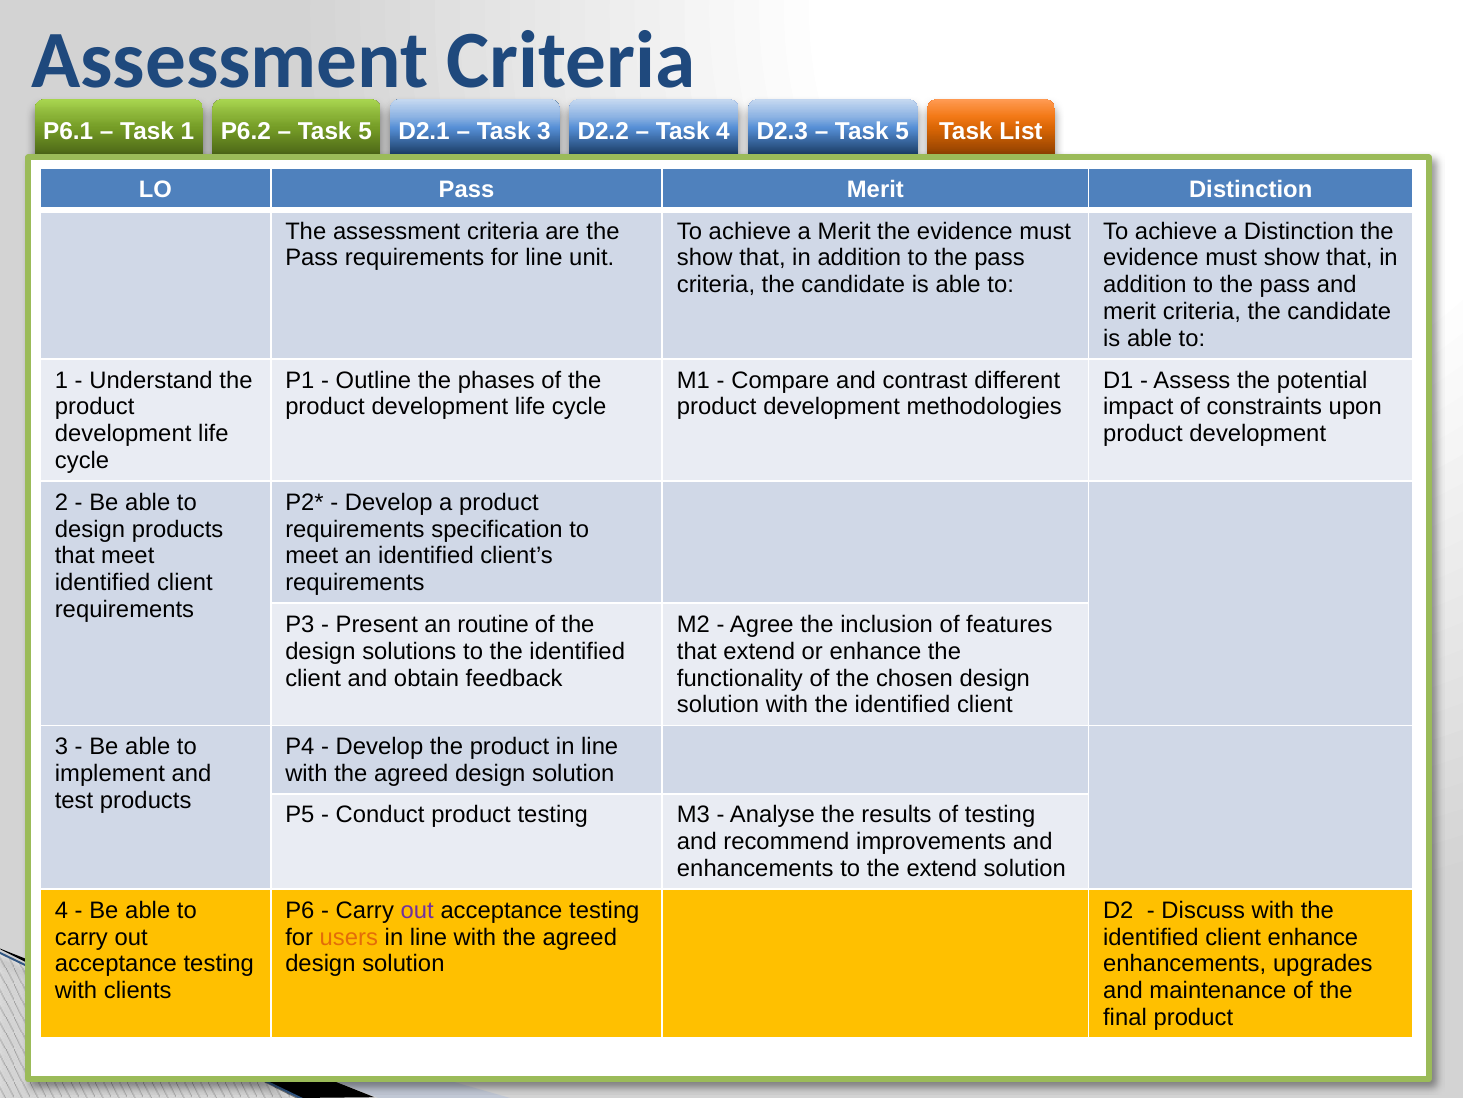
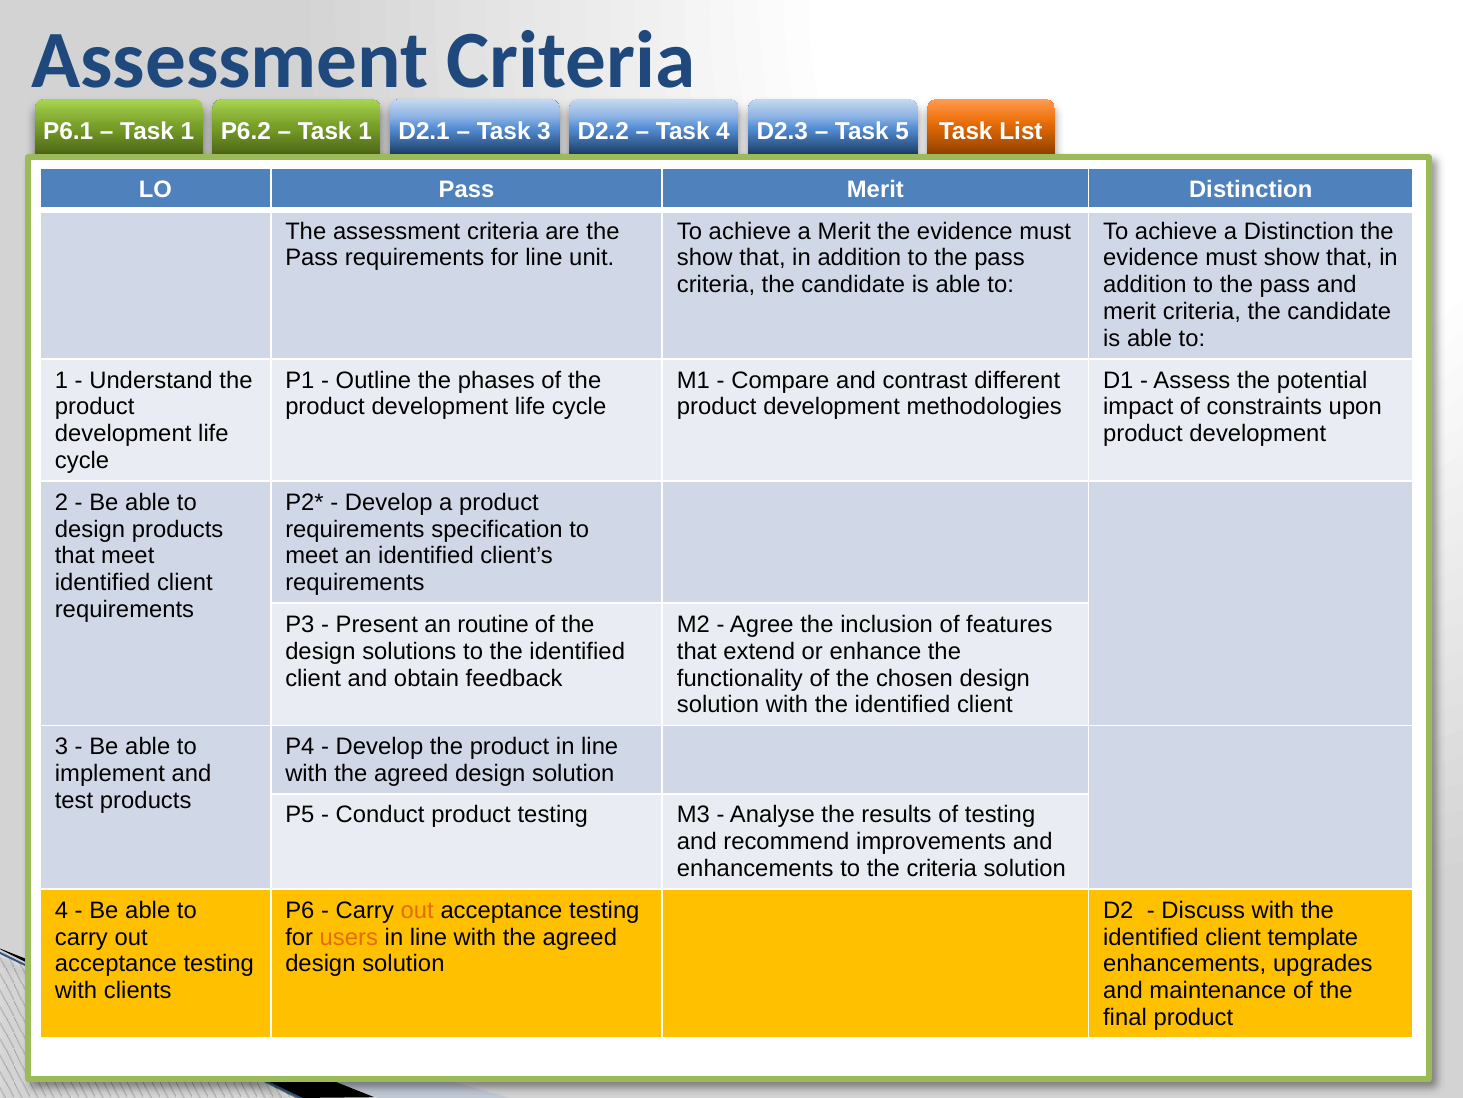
5: 5 -> 1 (365, 131)
the extend: extend -> criteria (942, 868)
out colour: purple -> orange (417, 910)
client enhance: enhance -> template (1313, 937)
